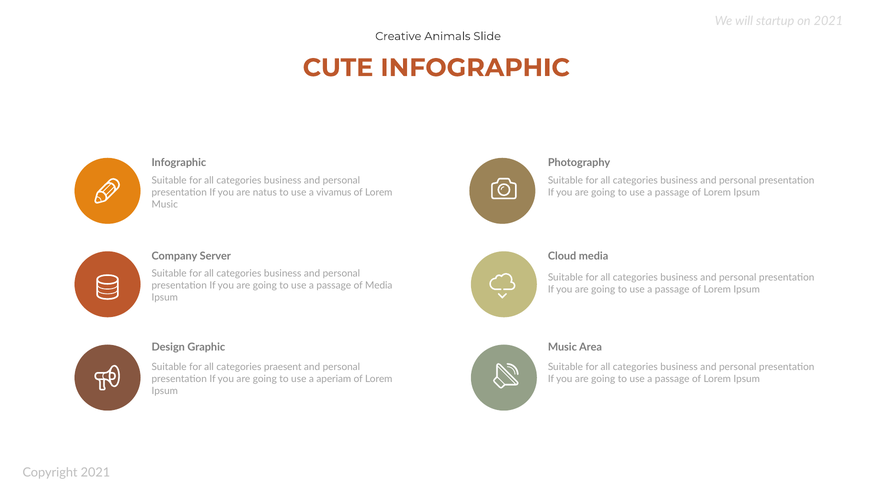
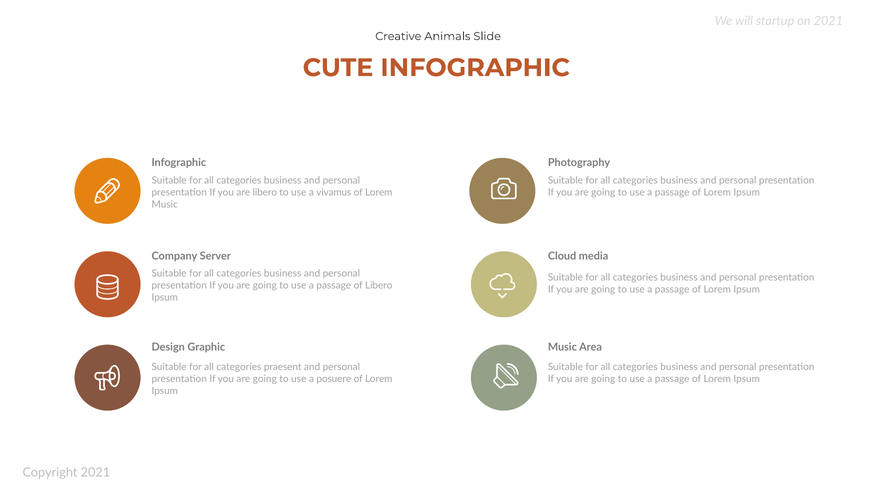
are natus: natus -> libero (265, 192)
of Media: Media -> Libero (379, 286)
aperiam: aperiam -> posuere (334, 379)
